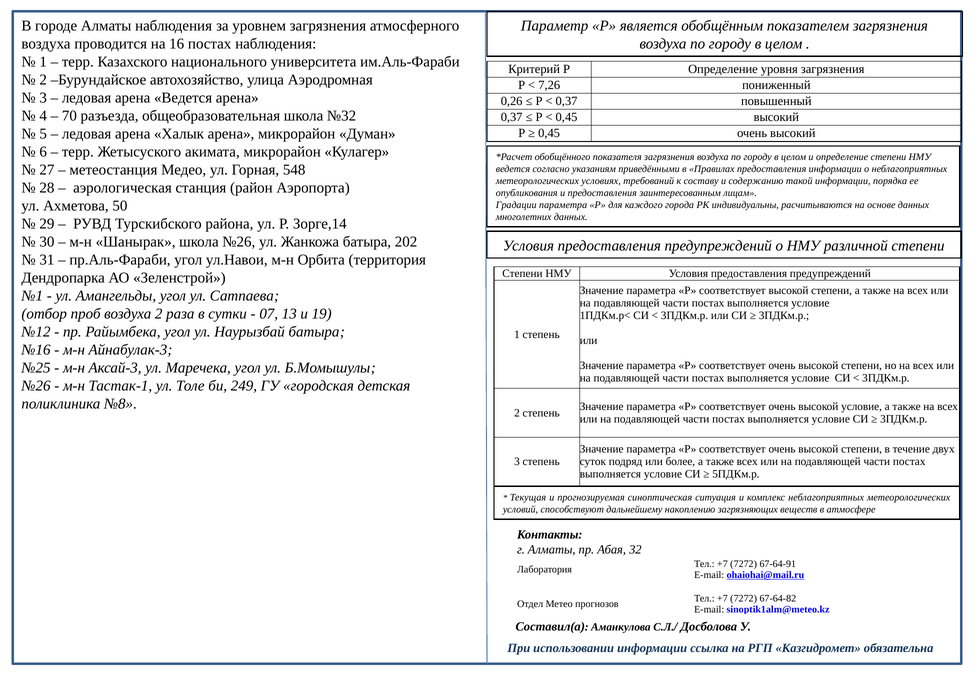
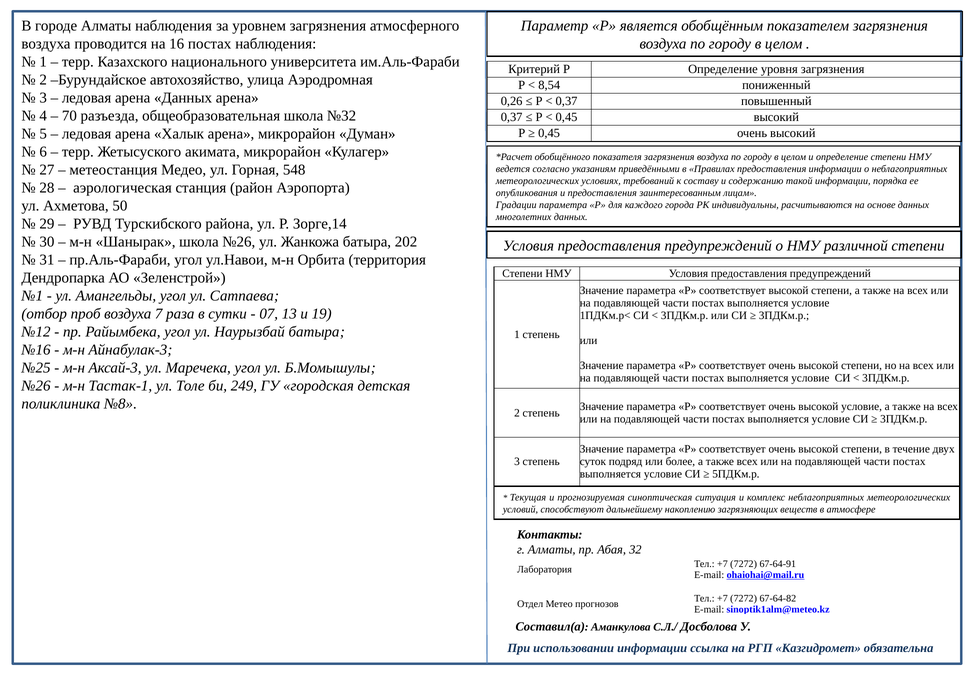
7,26: 7,26 -> 8,54 (549, 85)
арена Ведется: Ведется -> Данных (183, 98)
воздуха 2: 2 -> 7 (159, 314)
